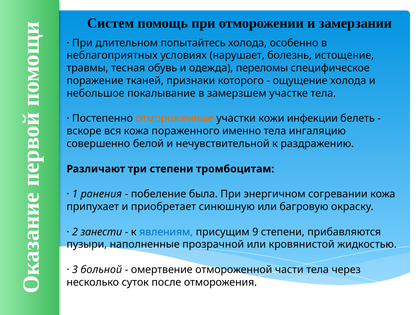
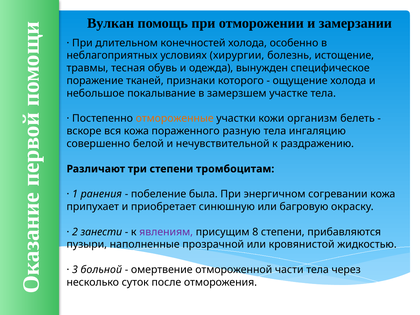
Систем: Систем -> Вулкан (111, 23)
попытайтесь: попытайтесь -> конечностей (193, 43)
нарушает: нарушает -> хирургии (237, 56)
переломы: переломы -> вынужден (262, 68)
инфекции: инфекции -> организм (312, 119)
именно: именно -> разную (242, 131)
явлениям colour: blue -> purple (166, 232)
9: 9 -> 8 (255, 232)
